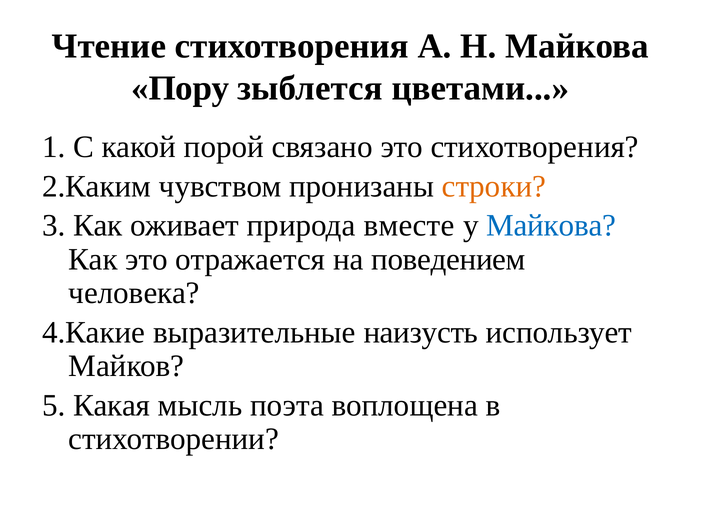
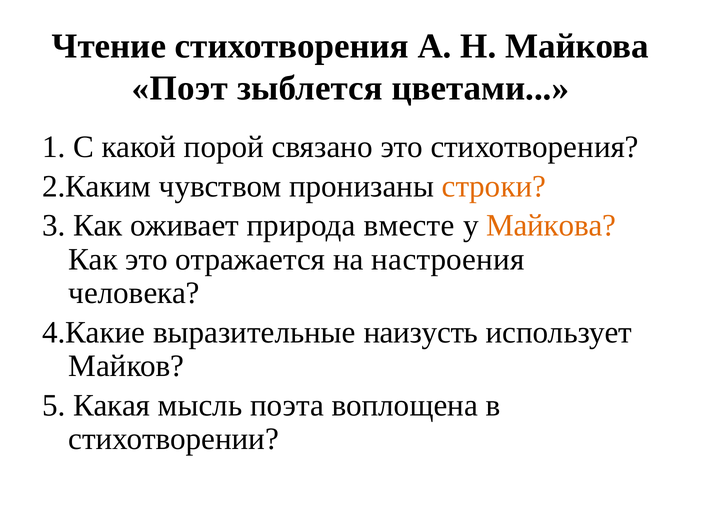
Пору: Пору -> Поэт (180, 88)
Майкова colour: blue -> orange (551, 226)
поведением: поведением -> настроения (448, 259)
